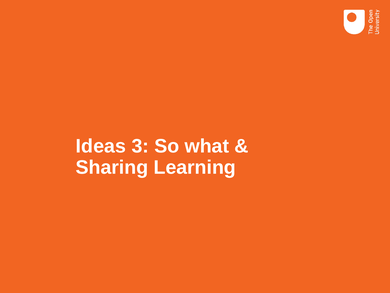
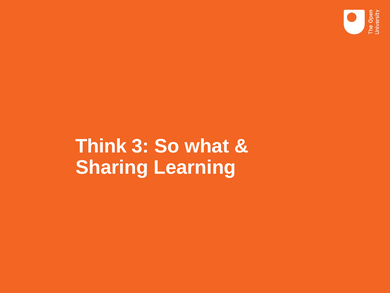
Ideas: Ideas -> Think (101, 146)
